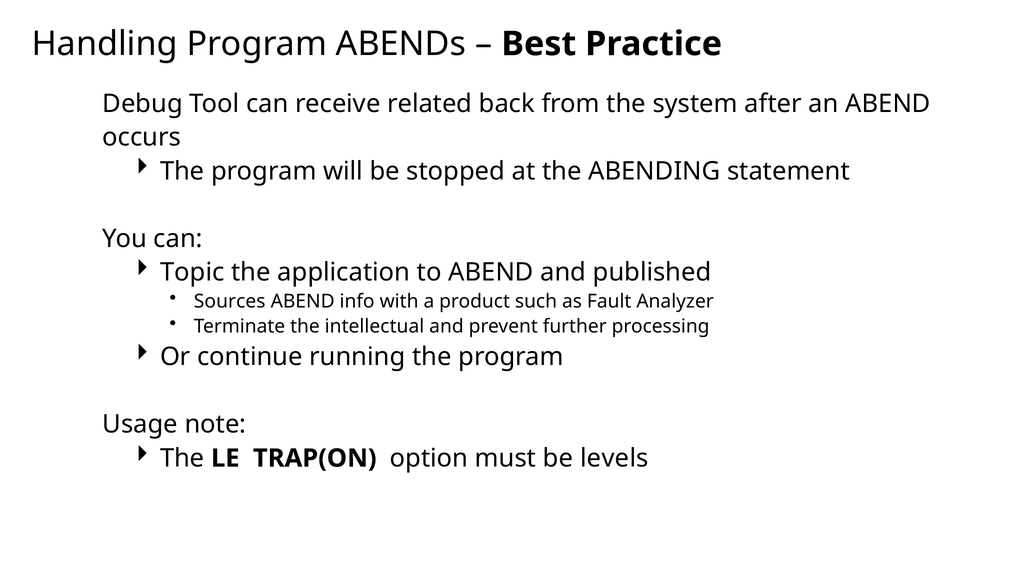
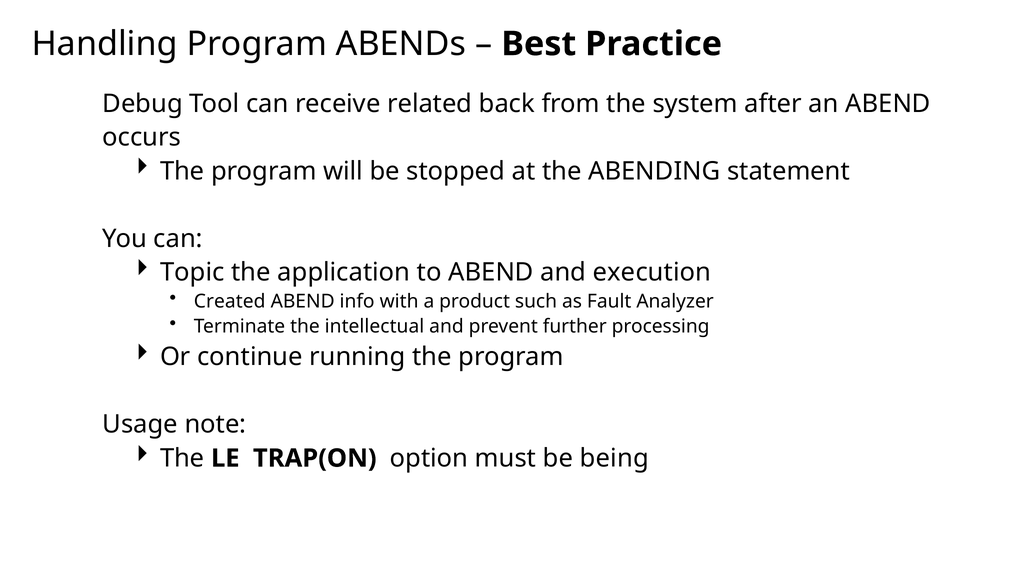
published: published -> execution (652, 273)
Sources: Sources -> Created (230, 301)
levels: levels -> being (614, 458)
